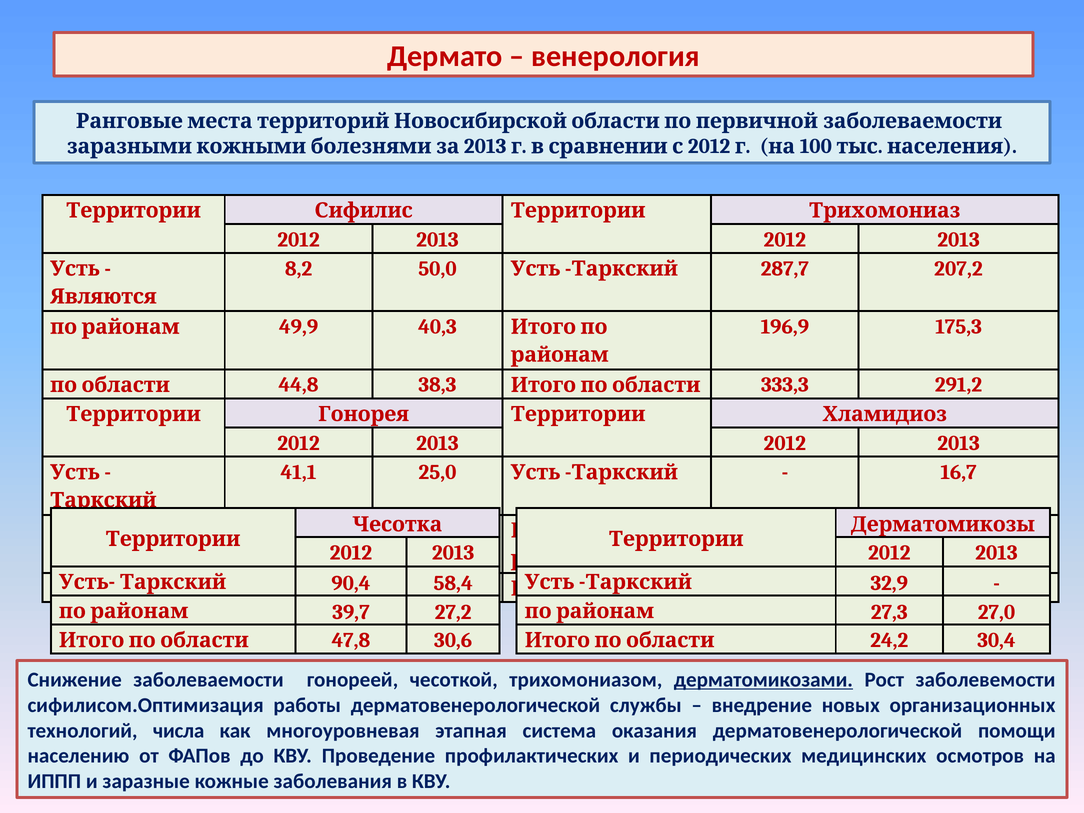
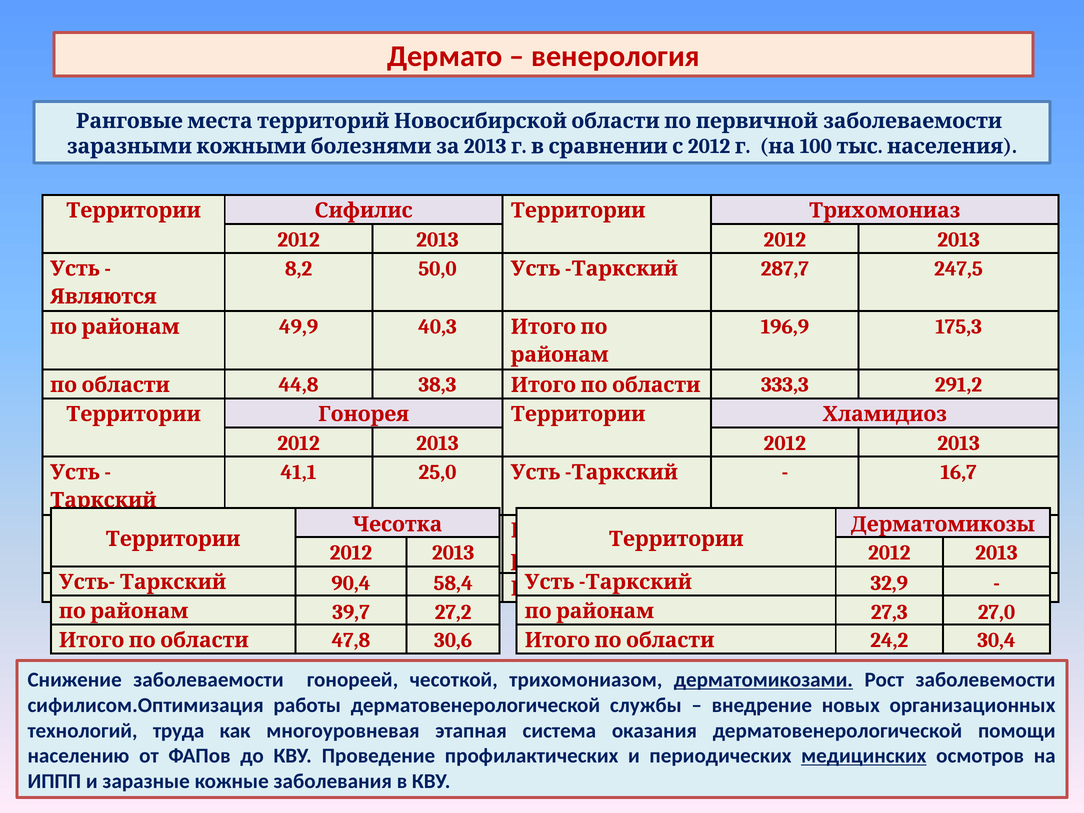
207,2: 207,2 -> 247,5 (959, 269)
числа: числа -> труда (179, 731)
медицинских underline: none -> present (864, 756)
